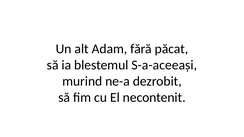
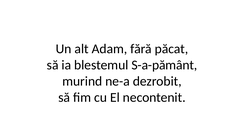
S-a-aceeași: S-a-aceeași -> S-a-pământ (164, 65)
